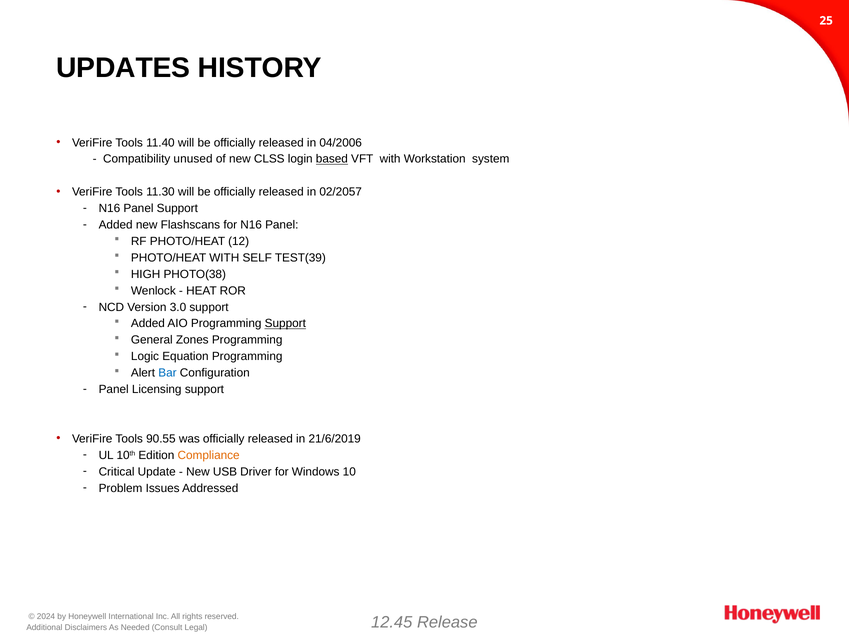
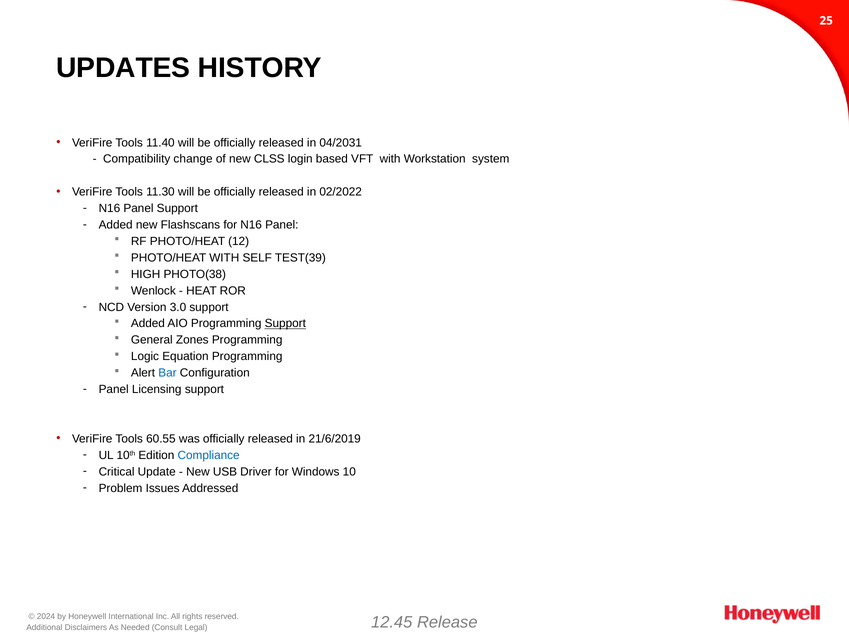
04/2006: 04/2006 -> 04/2031 (341, 143)
unused: unused -> change (193, 159)
based underline: present -> none (332, 159)
02/2057: 02/2057 -> 02/2022 (341, 192)
90.55: 90.55 -> 60.55 (161, 439)
Compliance colour: orange -> blue (209, 455)
